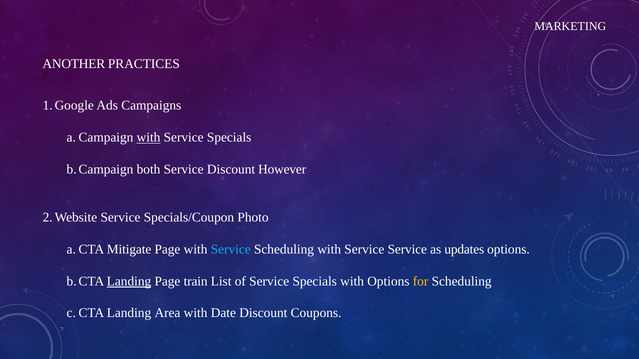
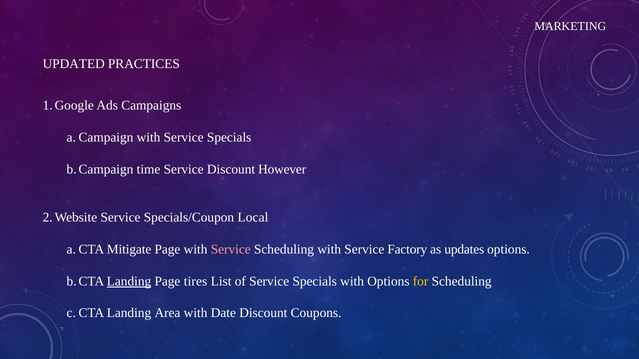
ANOTHER: ANOTHER -> UPDATED (74, 64)
with underline: present -> none (149, 138)
both: both -> time (149, 170)
Photo: Photo -> Local (253, 218)
Service colour: light blue -> pink (231, 250)
Service Service: Service -> Factory (407, 250)
train: train -> tires (196, 282)
